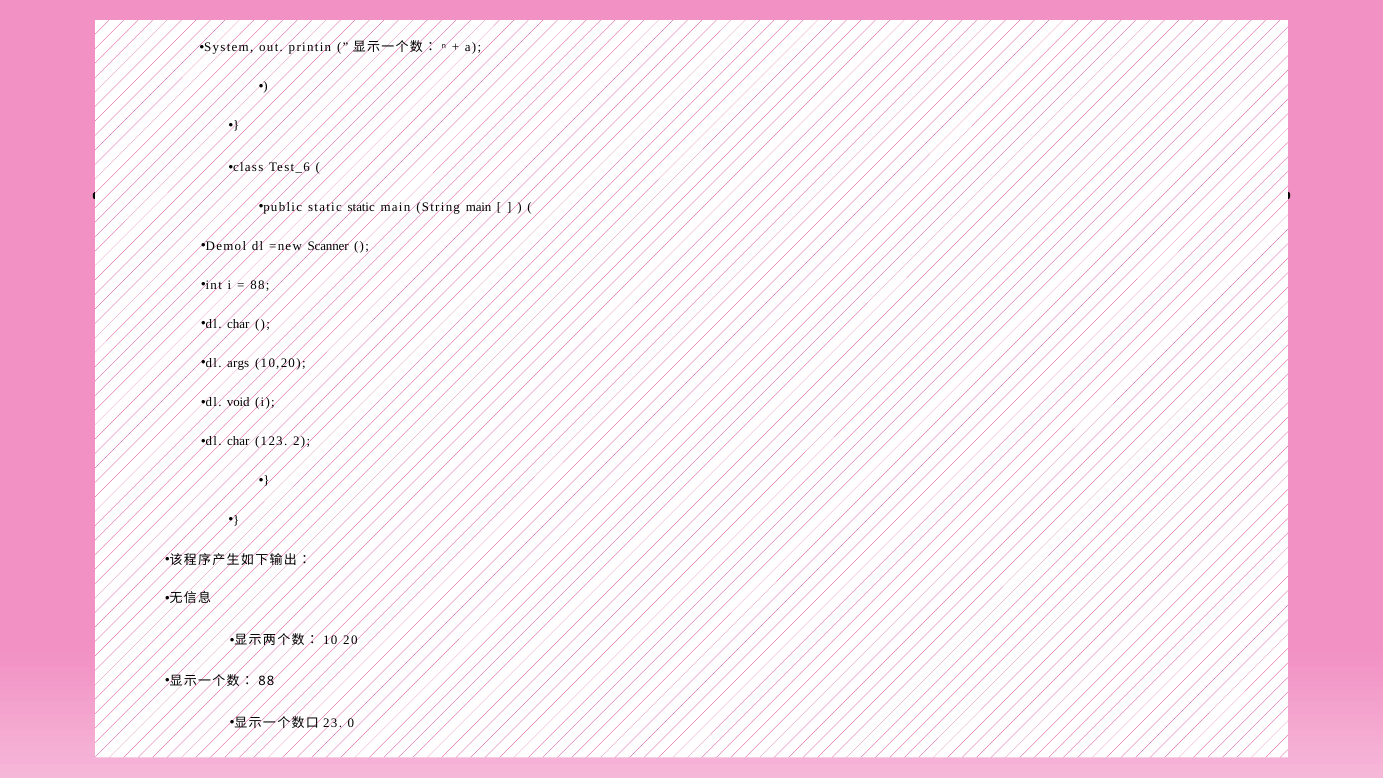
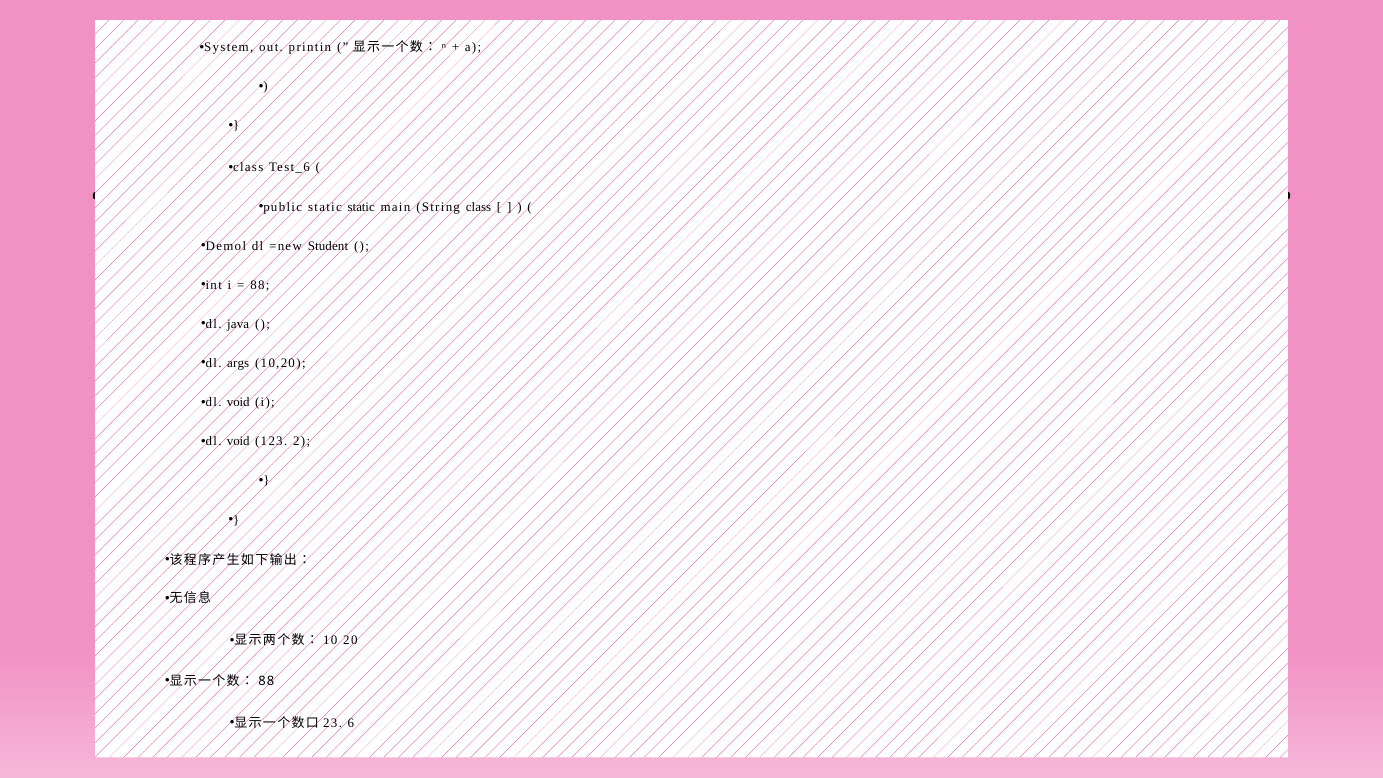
String main: main -> class (479, 207)
Scanner: Scanner -> Student (328, 246)
char: char -> java (238, 324)
char: char -> void (238, 442)
0: 0 -> 6 (351, 723)
